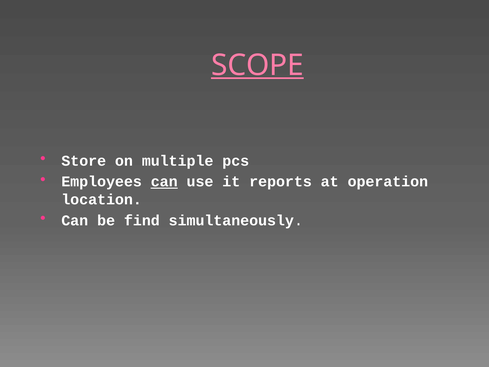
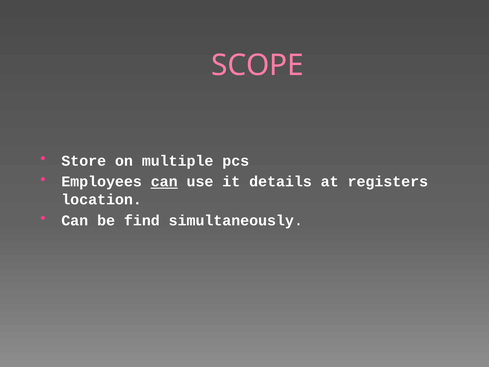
SCOPE underline: present -> none (257, 65)
reports: reports -> details (281, 182)
operation: operation -> registers (388, 182)
